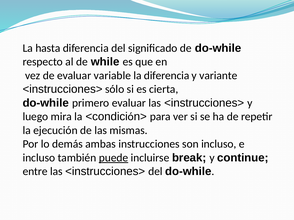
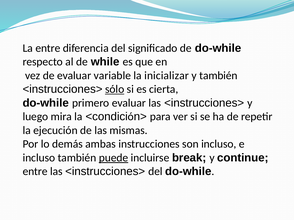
La hasta: hasta -> entre (48, 48)
la diferencia: diferencia -> inicializar (167, 76)
y variante: variante -> también (218, 76)
sólo underline: none -> present (115, 89)
